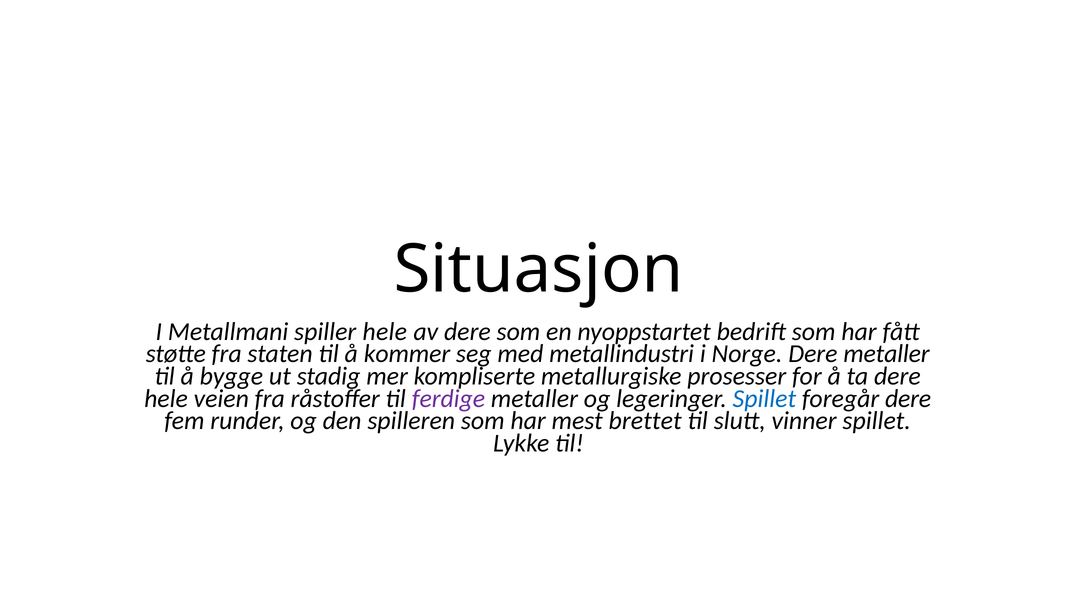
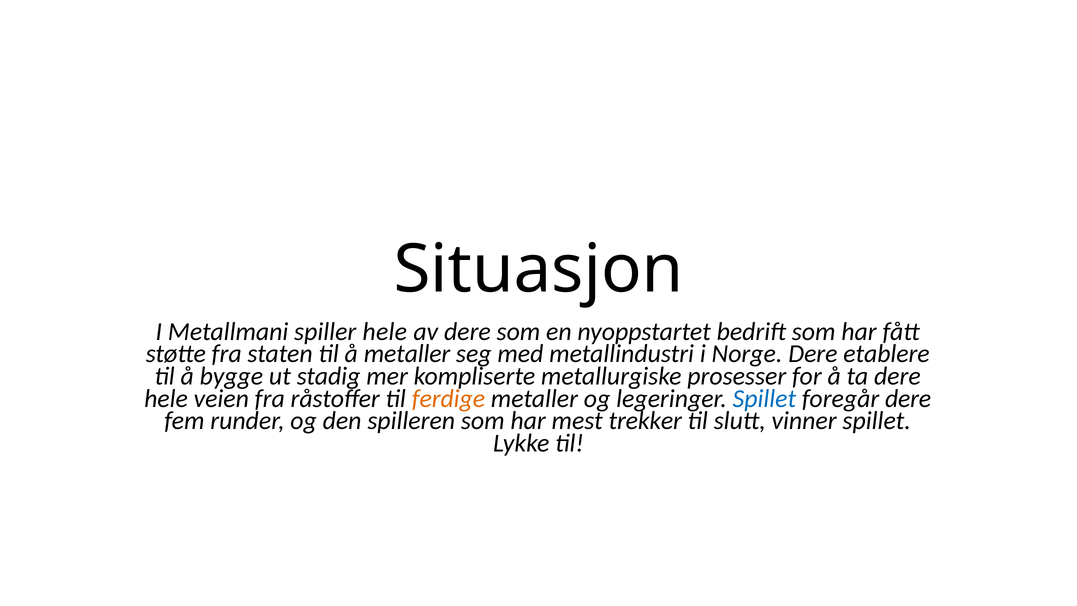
å kommer: kommer -> metaller (407, 354)
Dere metaller: metaller -> etablere (886, 354)
ferdige colour: purple -> orange (448, 398)
brettet: brettet -> trekker (645, 421)
